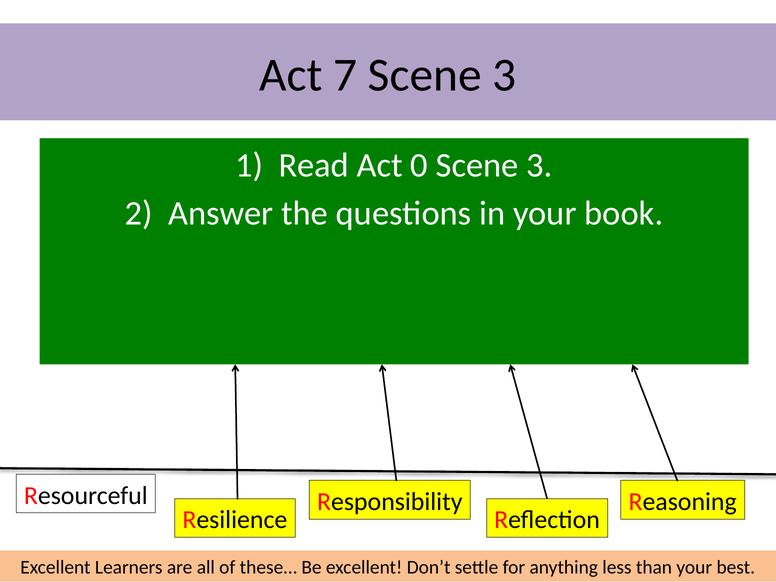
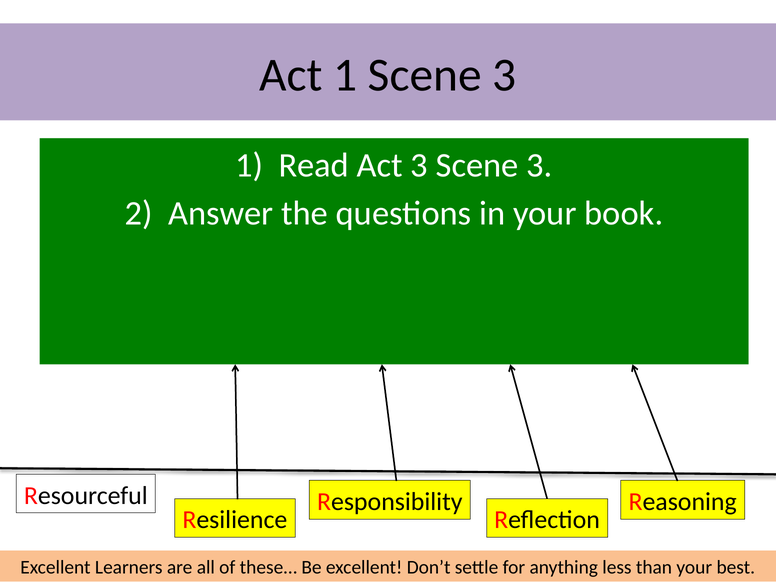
Act 7: 7 -> 1 (345, 75)
Act 0: 0 -> 3 (419, 165)
